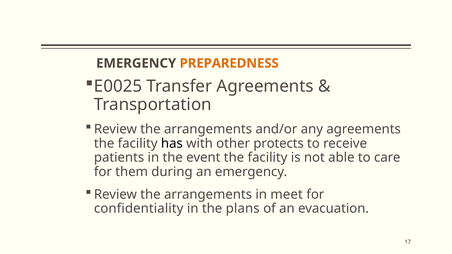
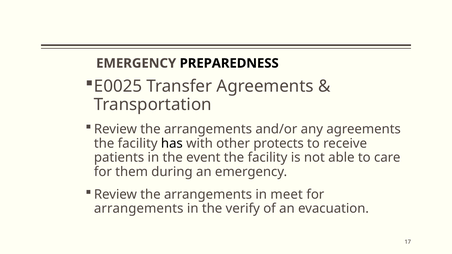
PREPAREDNESS colour: orange -> black (229, 63)
confidentiality: confidentiality -> arrangements (139, 209)
plans: plans -> verify (243, 209)
